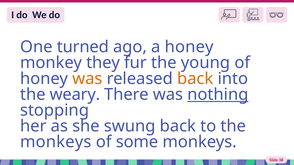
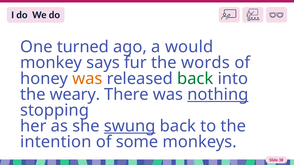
a honey: honey -> would (189, 47)
they: they -> says (103, 63)
young: young -> words (205, 63)
back colour: orange -> green (195, 79)
swung underline: none -> present (130, 126)
monkeys: monkeys -> intention (56, 142)
